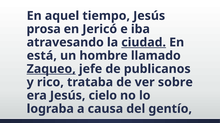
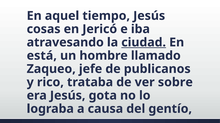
prosa: prosa -> cosas (44, 29)
Zaqueo underline: present -> none (51, 69)
cielo: cielo -> gota (103, 96)
